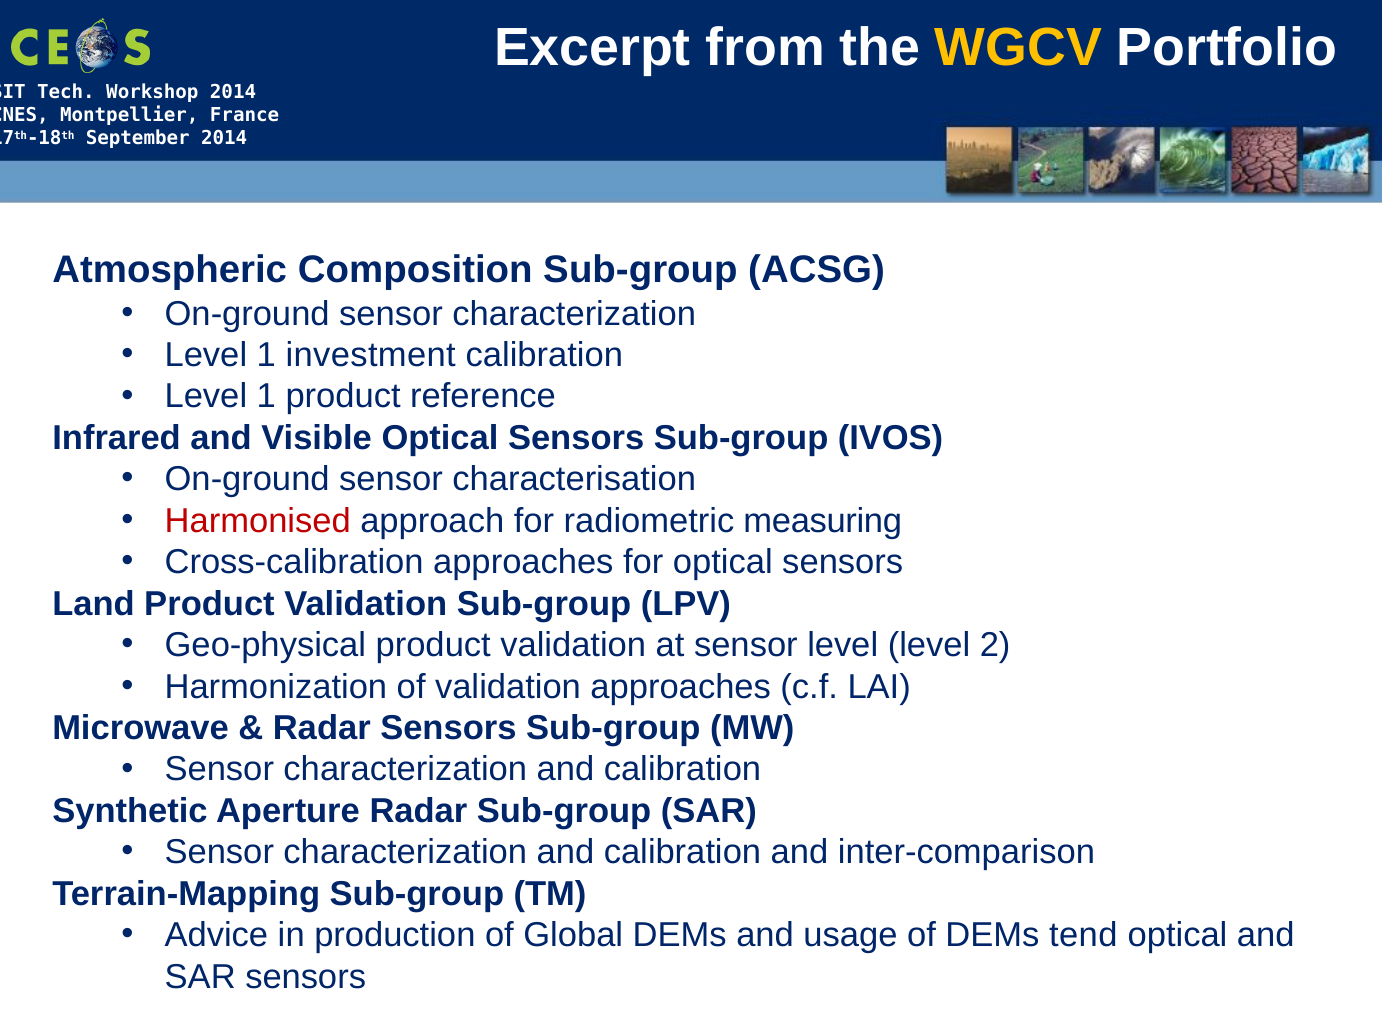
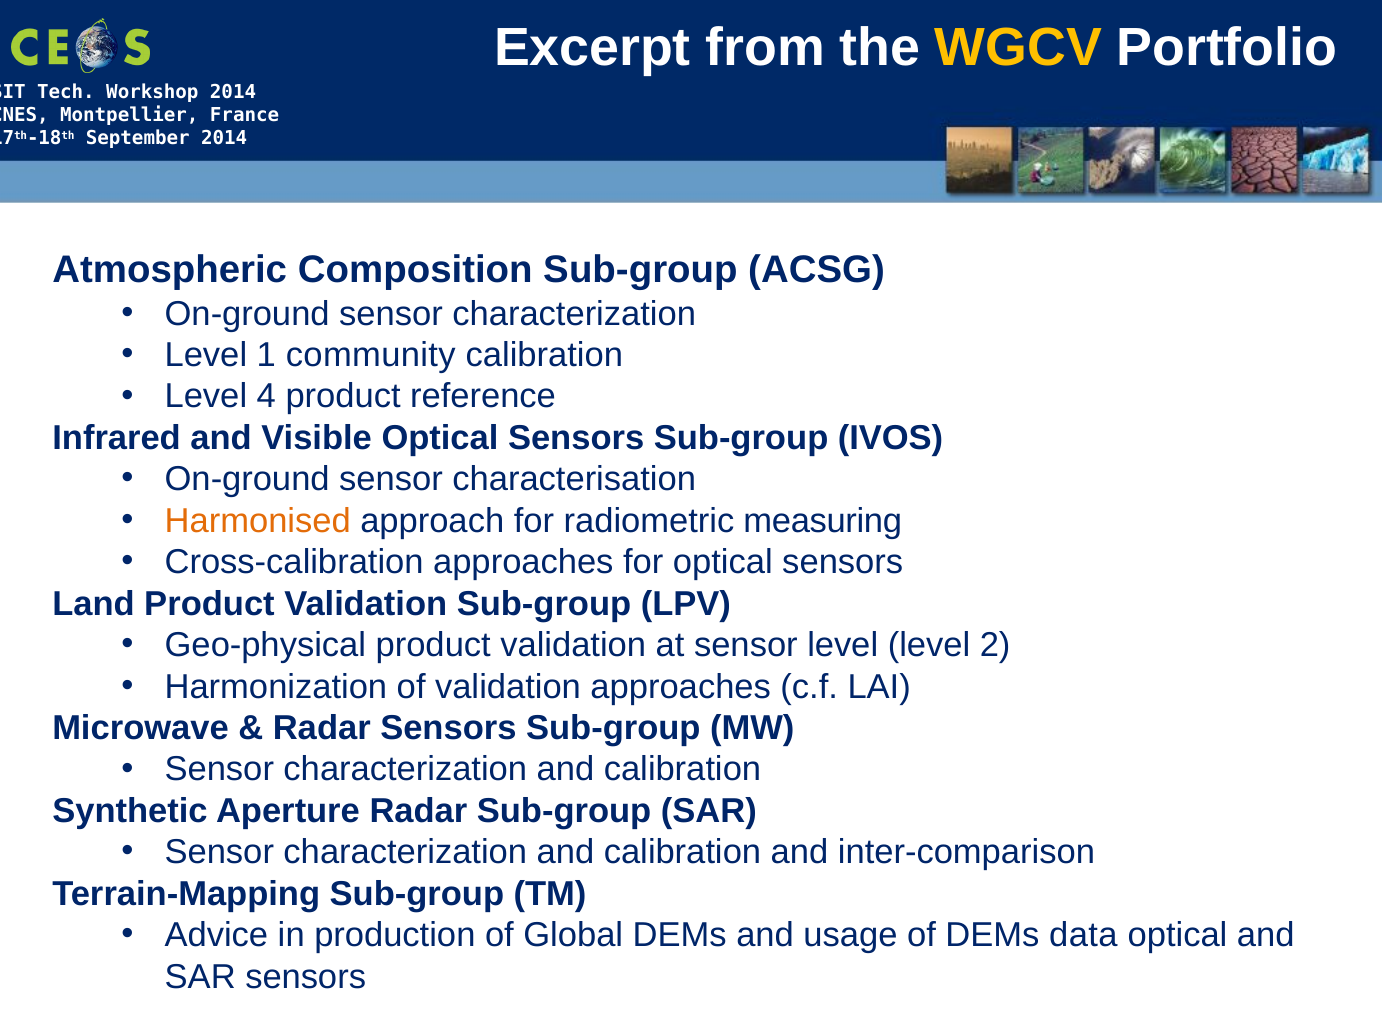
investment: investment -> community (371, 355)
1: 1 -> 4 (266, 397)
Harmonised colour: red -> orange (258, 521)
tend: tend -> data (1083, 936)
